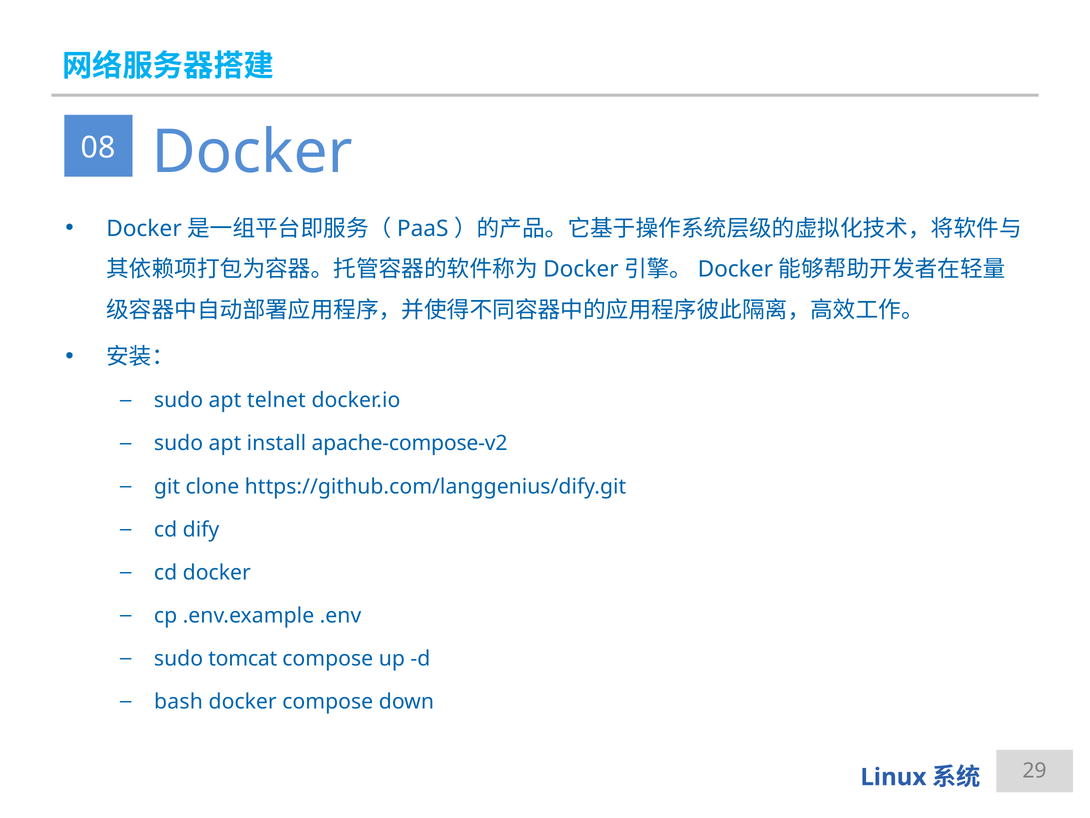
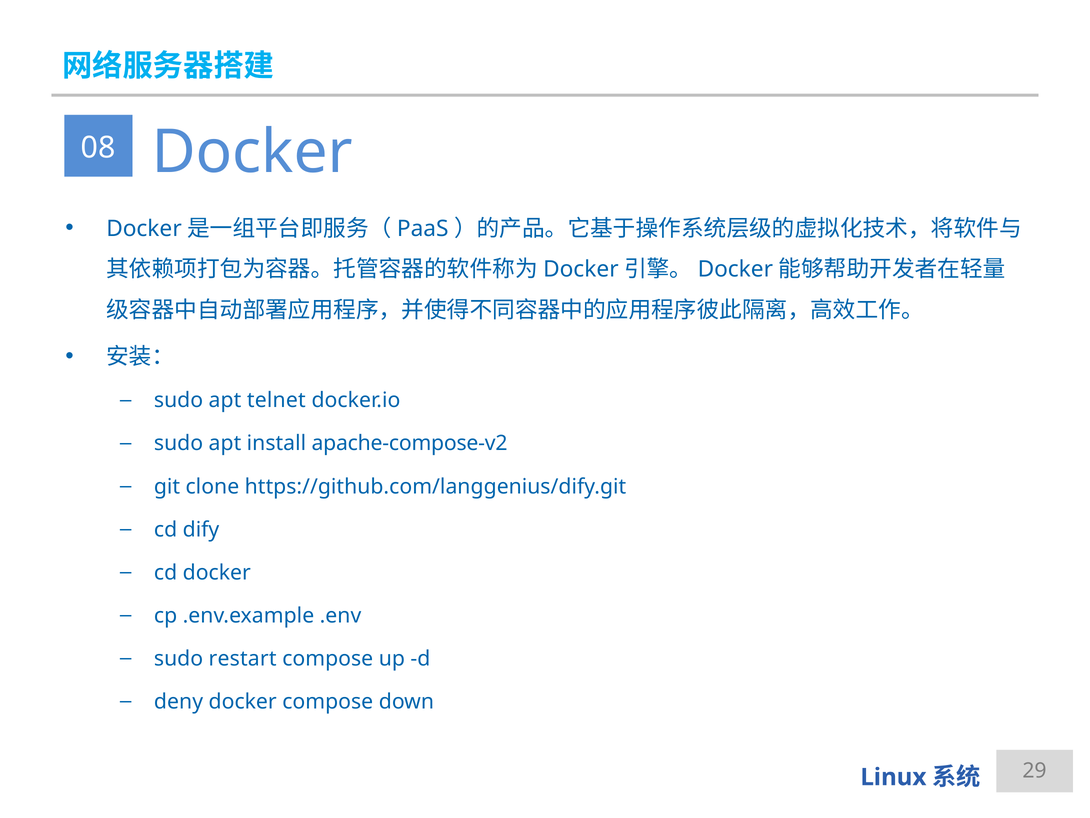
tomcat: tomcat -> restart (243, 658)
bash: bash -> deny (179, 701)
